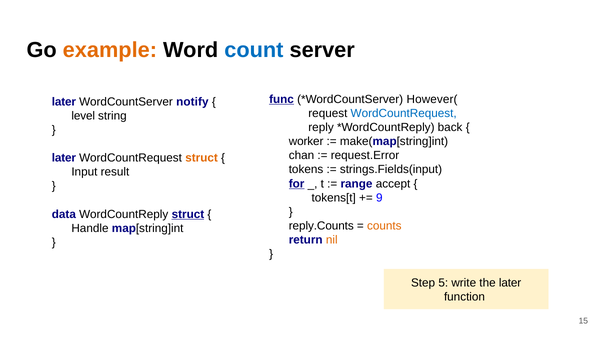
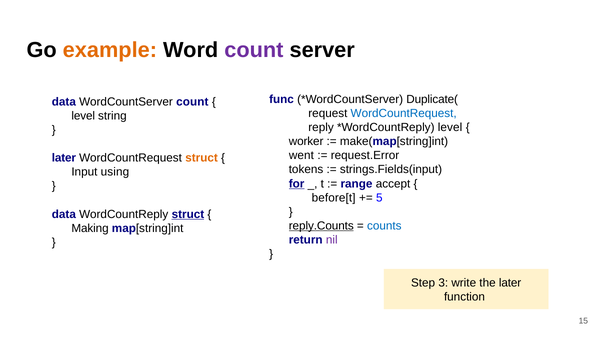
count colour: blue -> purple (254, 50)
func underline: present -> none (282, 99)
However(: However( -> Duplicate( (432, 99)
later: later -> data (64, 102)
WordCountServer notify: notify -> count (192, 102)
back: back -> level (450, 127)
chan: chan -> went (301, 155)
result: result -> using (115, 172)
tokens[t: tokens[t -> before[t (334, 197)
9: 9 -> 5 (379, 197)
reply.Counts underline: none -> present (321, 226)
counts colour: orange -> blue (384, 226)
Handle: Handle -> Making (90, 228)
nil colour: orange -> purple (332, 240)
5: 5 -> 3 (443, 283)
